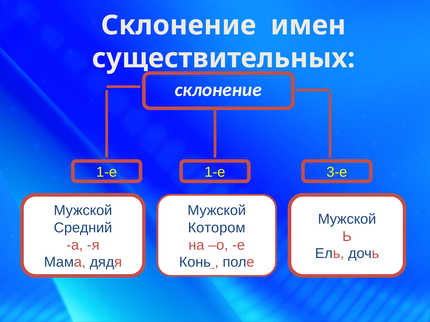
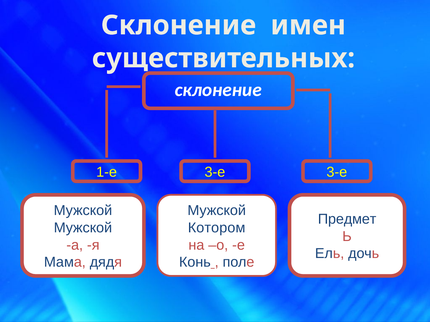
1-е: 1-е -> 3-е (215, 172)
Мужской: Мужской -> Предмет (347, 220)
Средний: Средний -> Мужской (83, 228)
